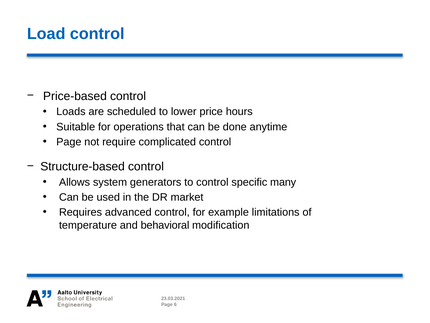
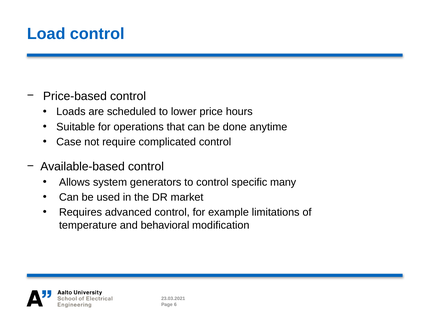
Page: Page -> Case (69, 142)
Structure-based: Structure-based -> Available-based (83, 166)
